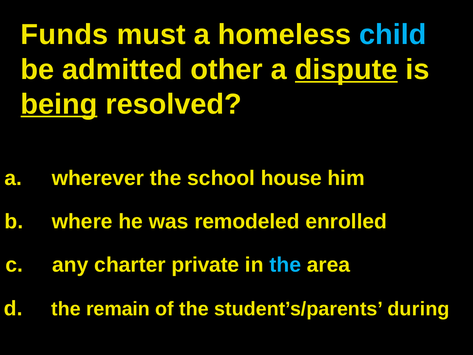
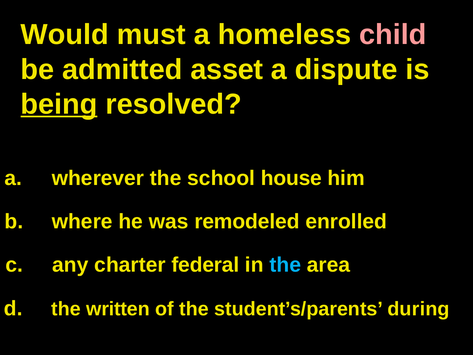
Funds: Funds -> Would (65, 35)
child colour: light blue -> pink (393, 35)
other: other -> asset (227, 69)
dispute underline: present -> none (346, 69)
private: private -> federal (205, 265)
remain: remain -> written (118, 309)
